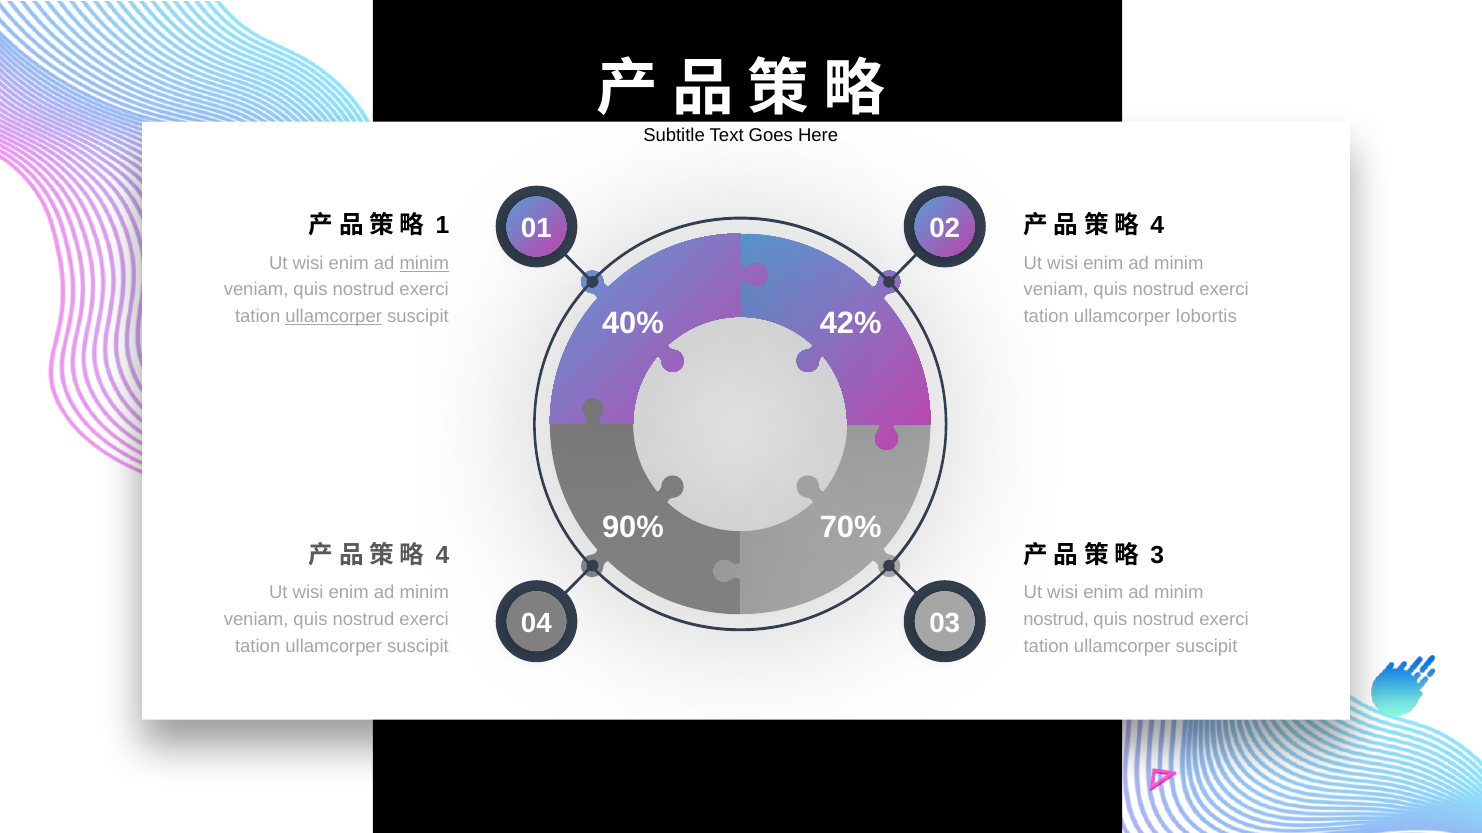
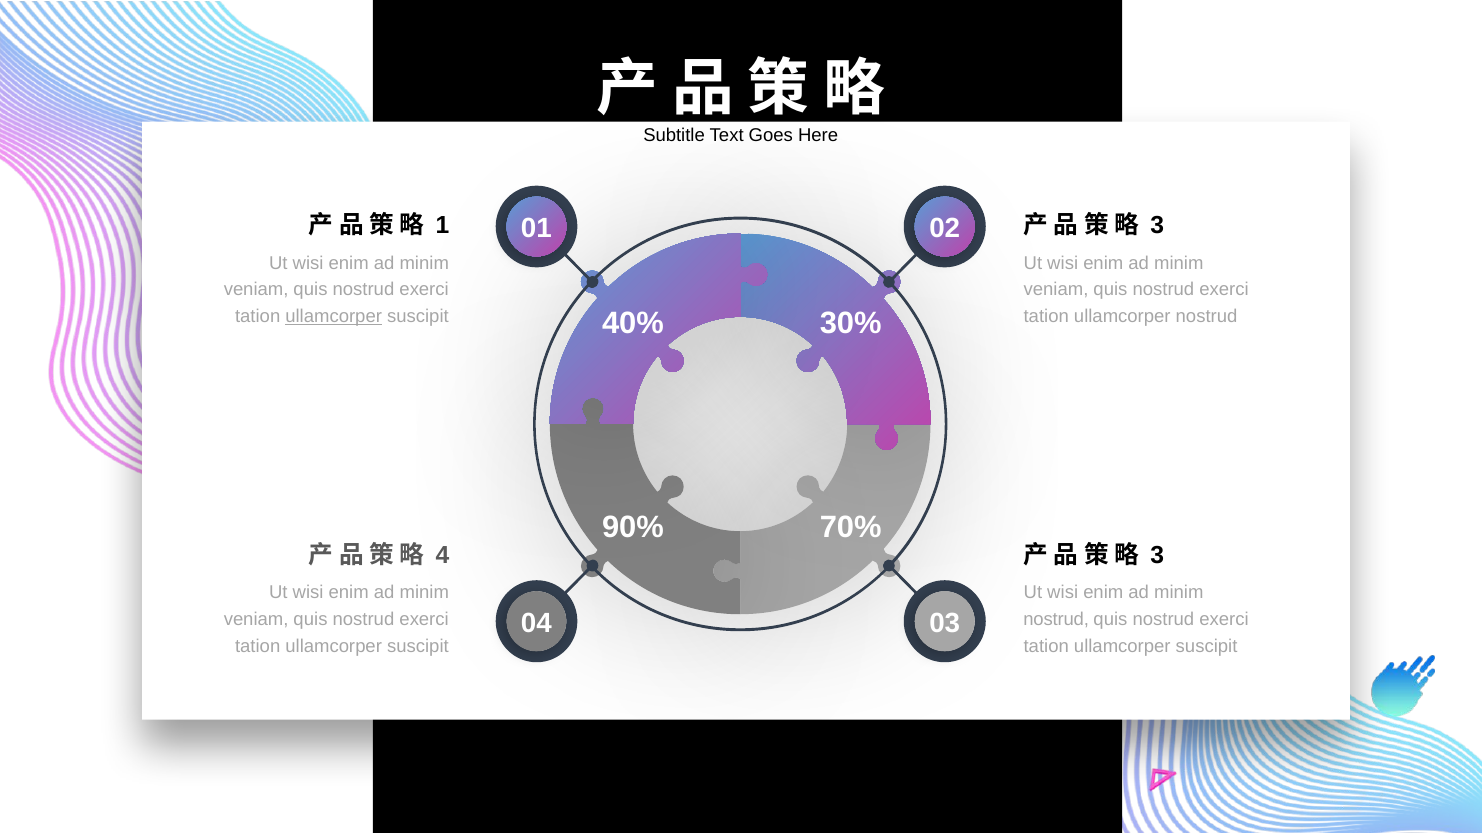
4: 4 -> 3 (1157, 226)
minim underline: present -> none (424, 263)
ullamcorper lobortis: lobortis -> nostrud (1207, 317)
42%: 42% -> 30% (851, 324)
